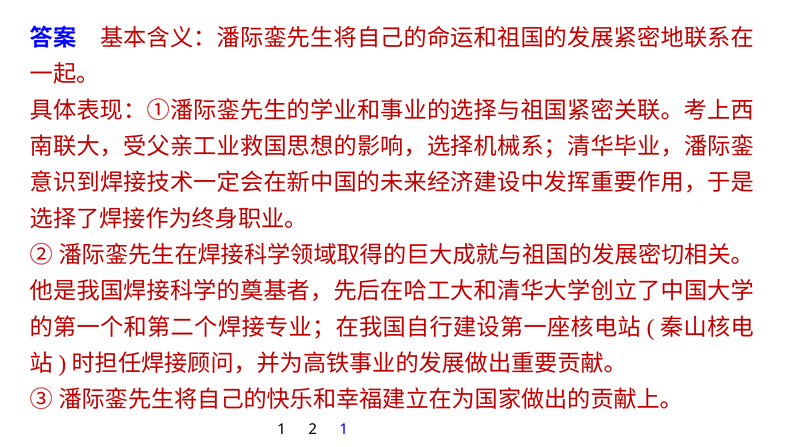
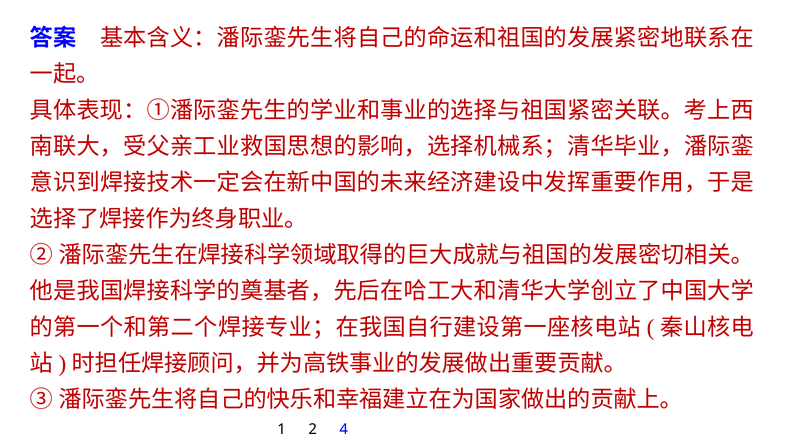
2 1: 1 -> 4 (344, 429)
